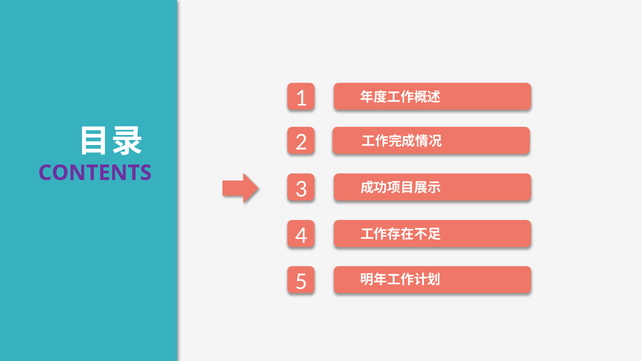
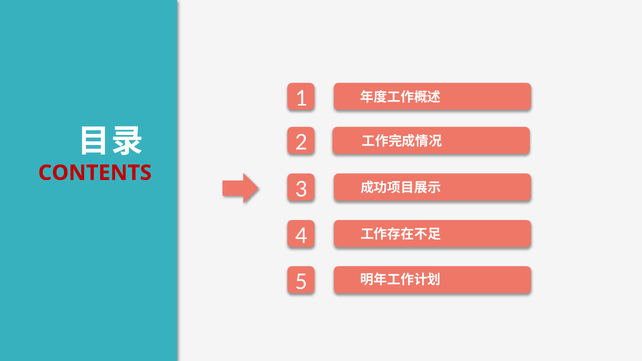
CONTENTS colour: purple -> red (95, 173)
